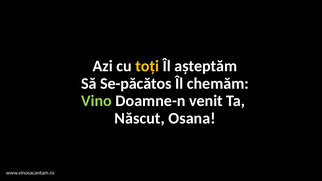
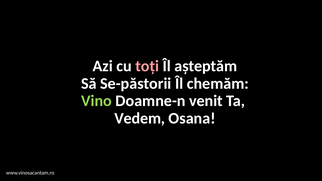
toți colour: yellow -> pink (147, 66)
Se-păcătos: Se-păcătos -> Se-păstorii (136, 84)
Născut: Născut -> Vedem (140, 118)
